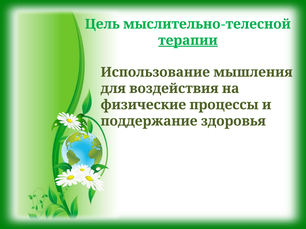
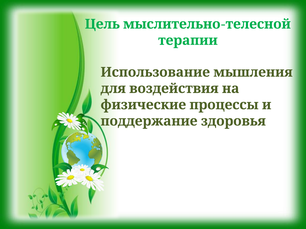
терапии underline: present -> none (188, 40)
